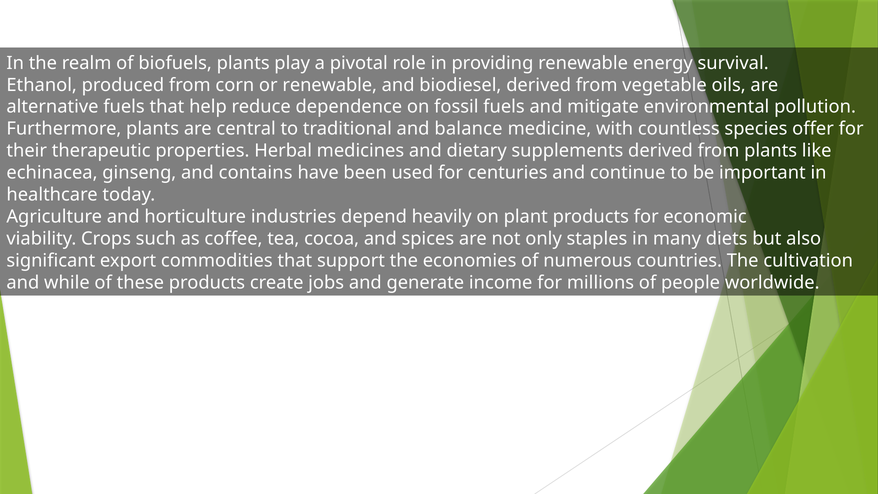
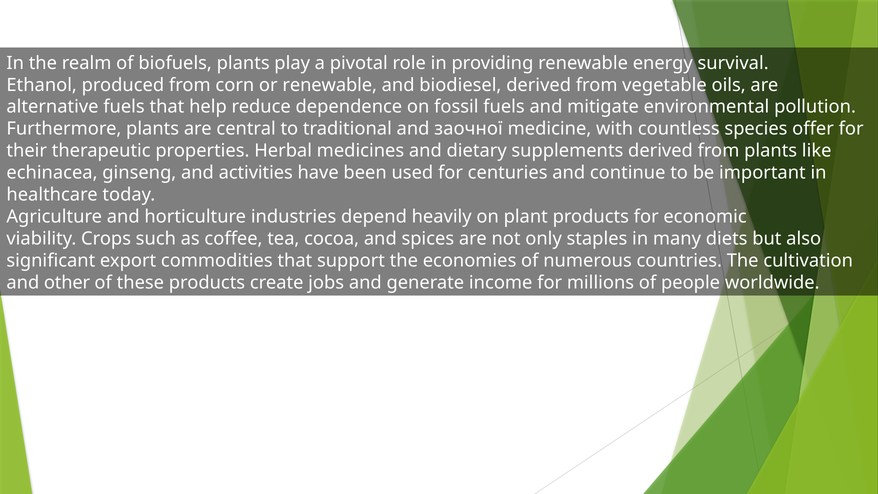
balance: balance -> заочної (468, 129)
contains: contains -> activities (256, 173)
while: while -> other (67, 283)
